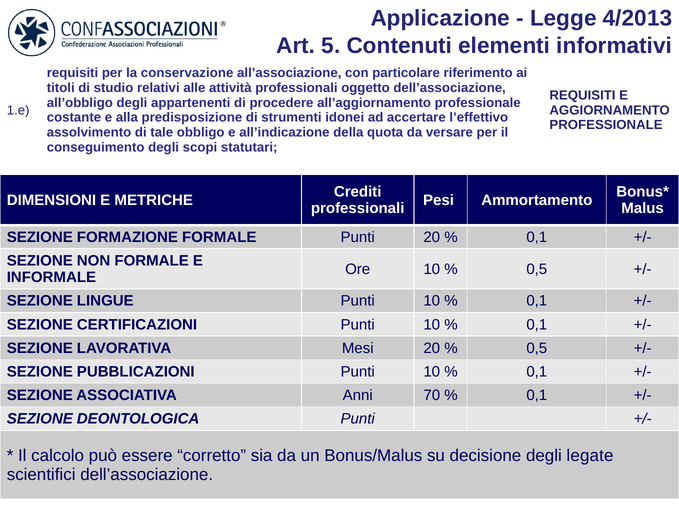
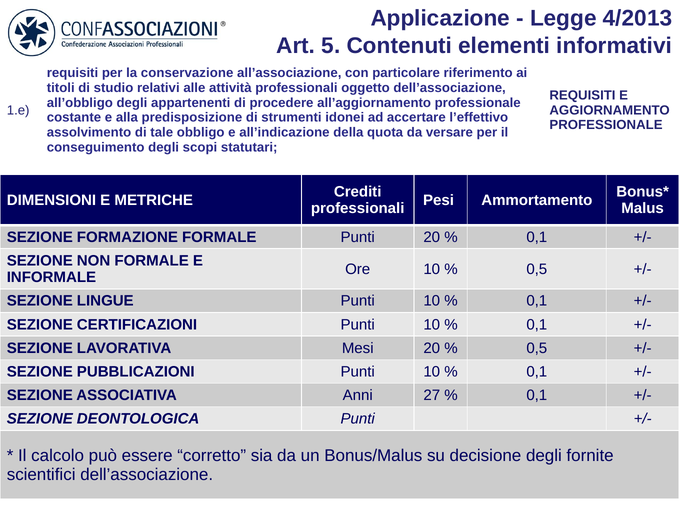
70: 70 -> 27 (432, 395)
legate: legate -> fornite (590, 456)
